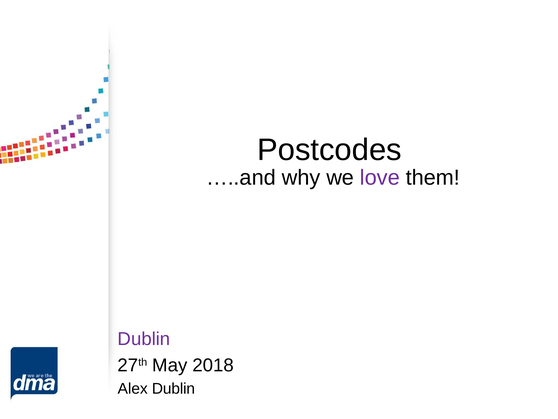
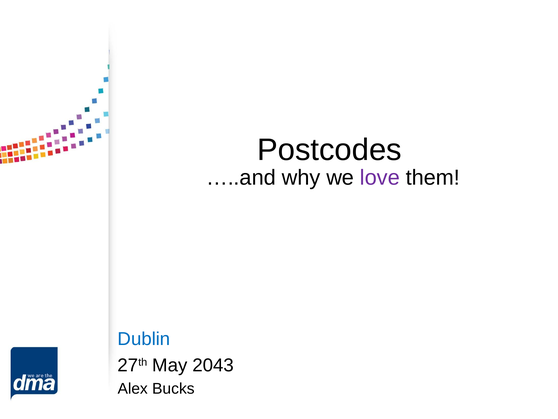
Dublin colour: purple -> blue (144, 339)
2018: 2018 -> 2043 (213, 365)
Alex Dublin: Dublin -> Bucks (173, 388)
